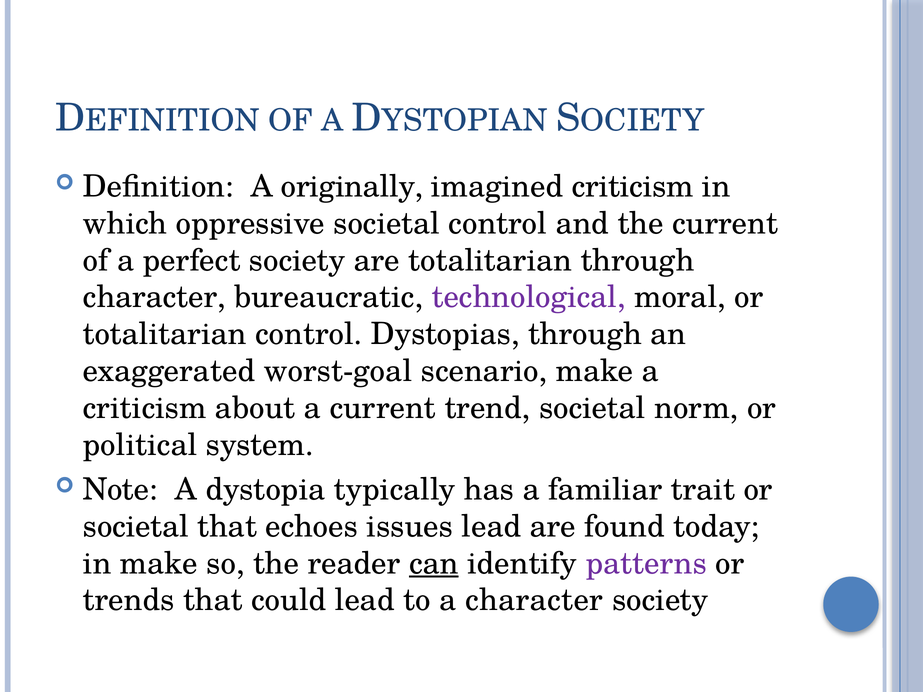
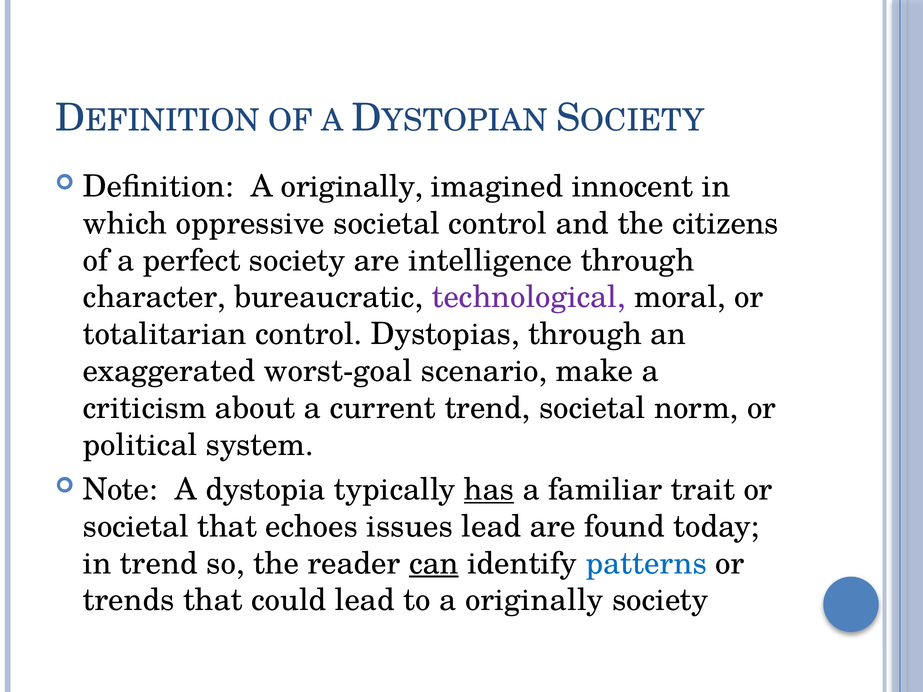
imagined criticism: criticism -> innocent (633, 187)
the current: current -> citizens (725, 224)
are totalitarian: totalitarian -> intelligence (490, 261)
has underline: none -> present (489, 490)
in make: make -> trend (159, 564)
patterns colour: purple -> blue (646, 564)
to a character: character -> originally (534, 601)
